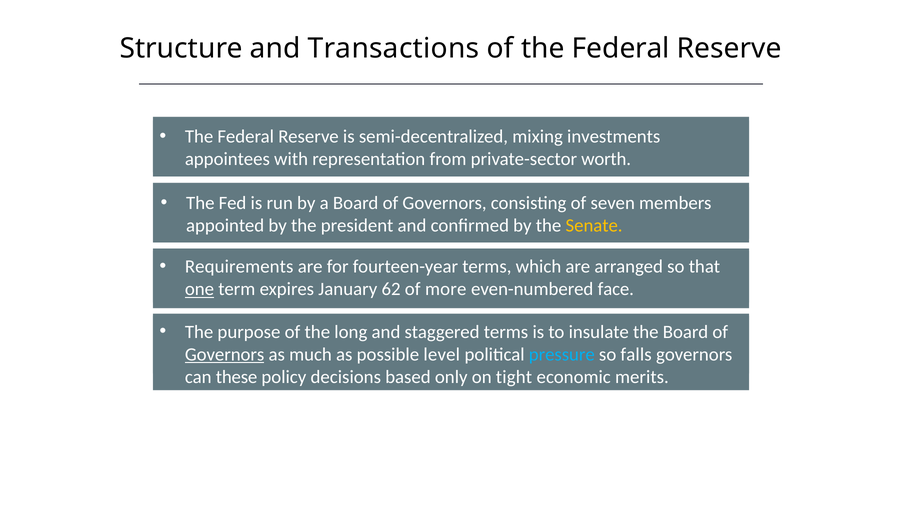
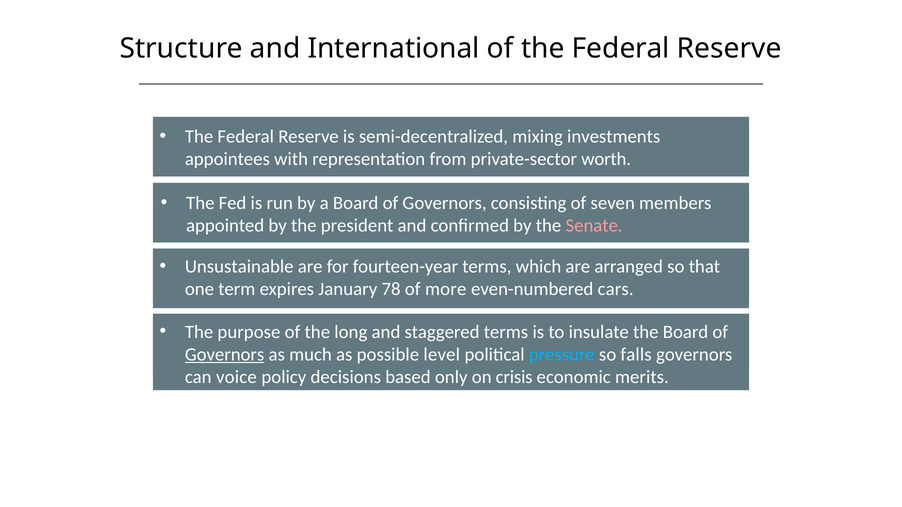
Transactions: Transactions -> International (394, 48)
Senate colour: yellow -> pink (594, 226)
Requirements: Requirements -> Unsustainable (239, 267)
one underline: present -> none (199, 289)
62: 62 -> 78 (391, 289)
face: face -> cars (616, 289)
these: these -> voice (236, 377)
tight: tight -> crisis (514, 377)
